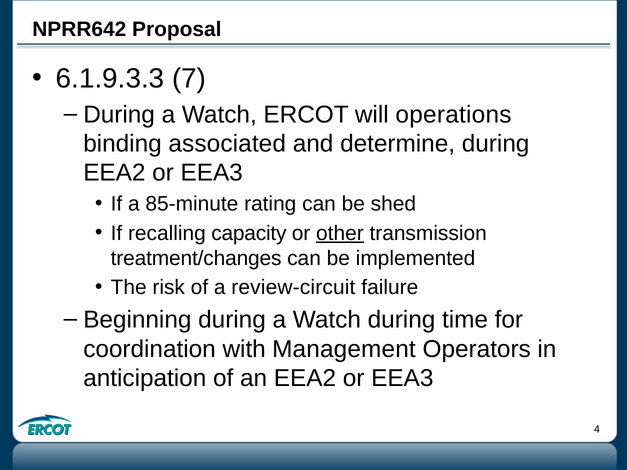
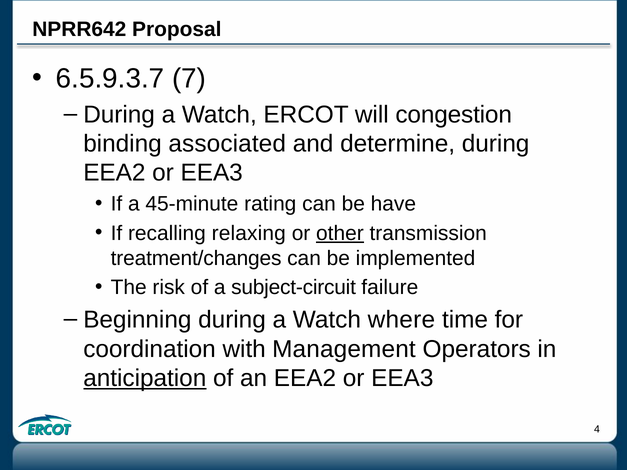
6.1.9.3.3: 6.1.9.3.3 -> 6.5.9.3.7 (110, 79)
operations: operations -> congestion (454, 115)
85-minute: 85-minute -> 45-minute (192, 204)
shed: shed -> have (393, 204)
capacity: capacity -> relaxing (249, 233)
review-circuit: review-circuit -> subject-circuit (294, 288)
Watch during: during -> where (401, 320)
anticipation underline: none -> present (145, 378)
